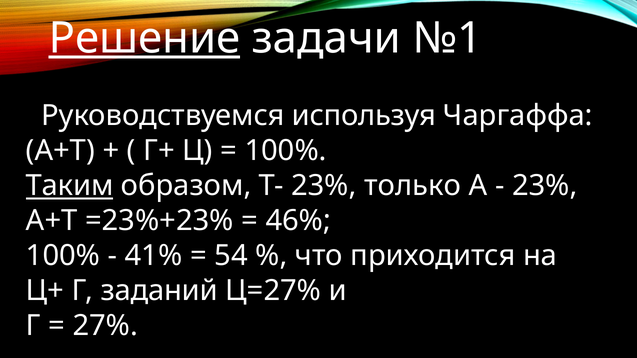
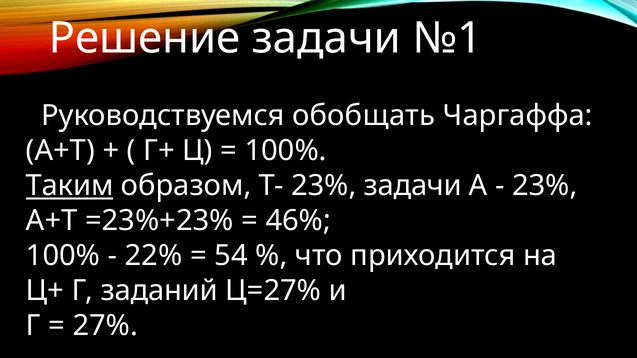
Решение underline: present -> none (144, 38)
используя: используя -> обобщать (364, 116)
23% только: только -> задачи (413, 186)
41%: 41% -> 22% (154, 256)
